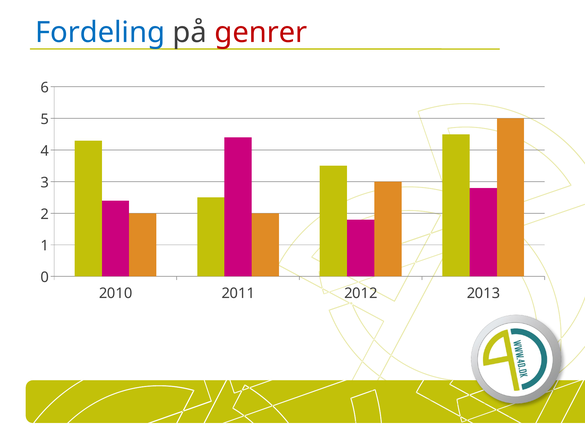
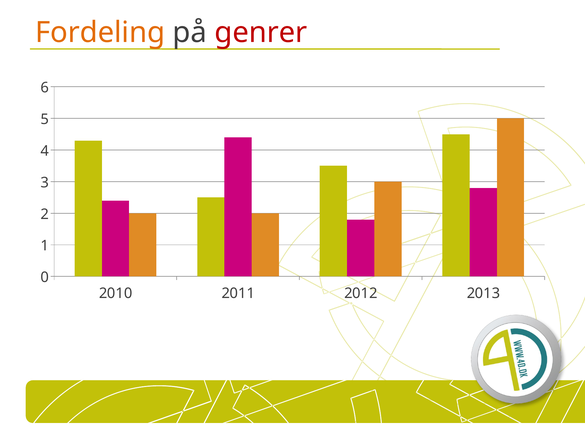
Fordeling colour: blue -> orange (100, 33)
